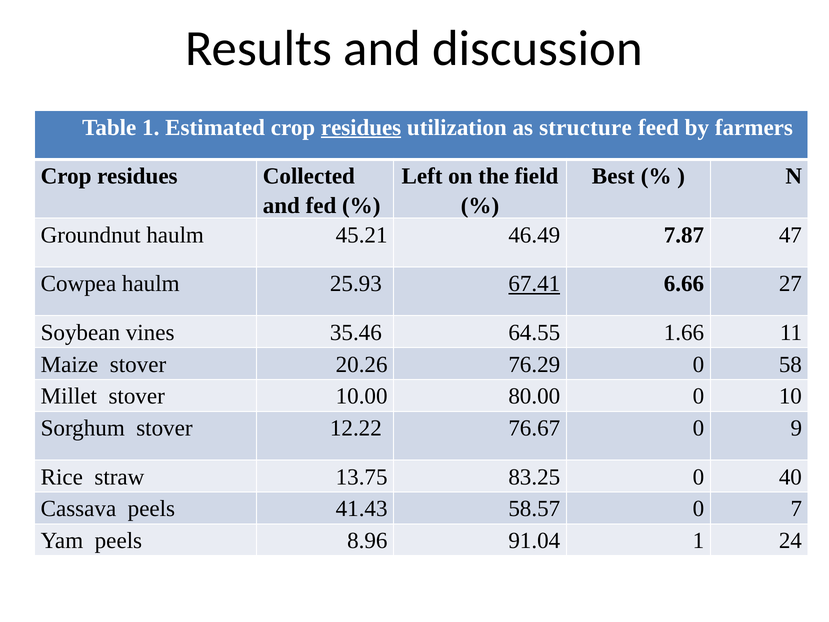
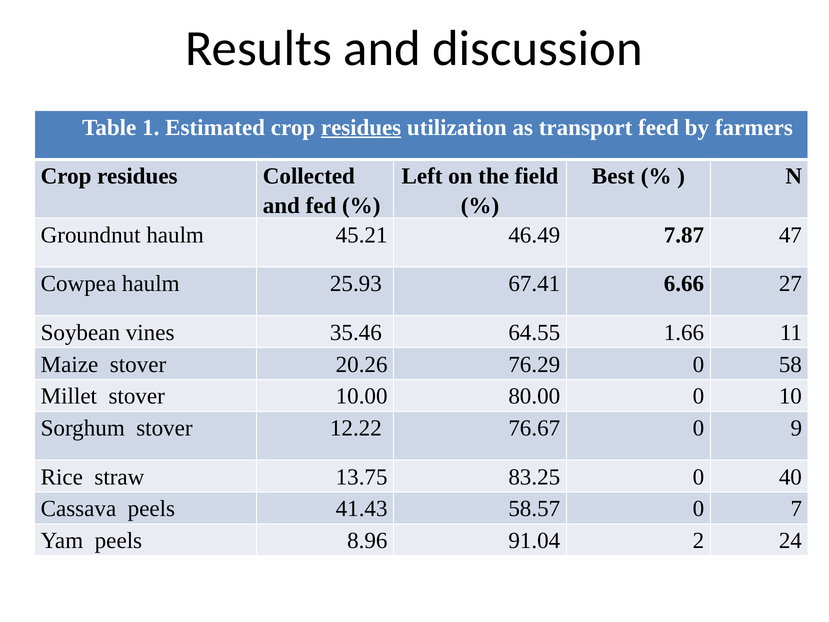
structure: structure -> transport (586, 127)
67.41 underline: present -> none (534, 284)
91.04 1: 1 -> 2 (698, 540)
